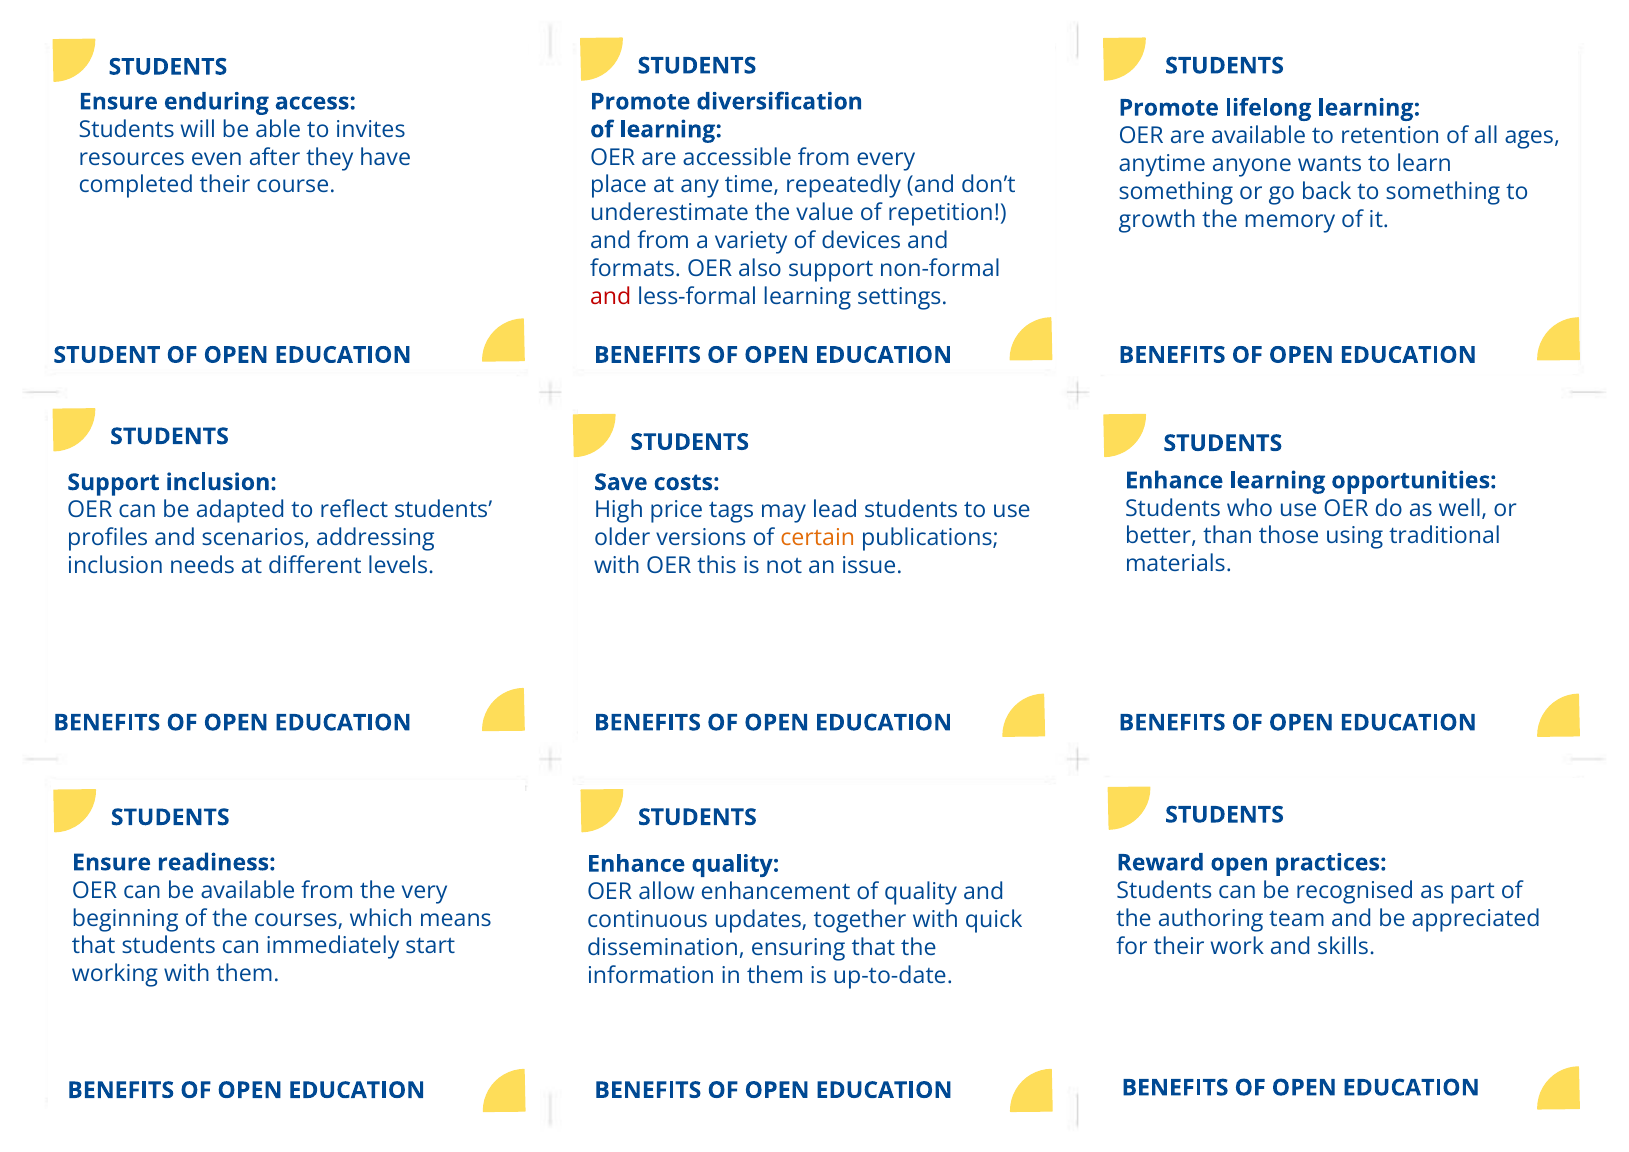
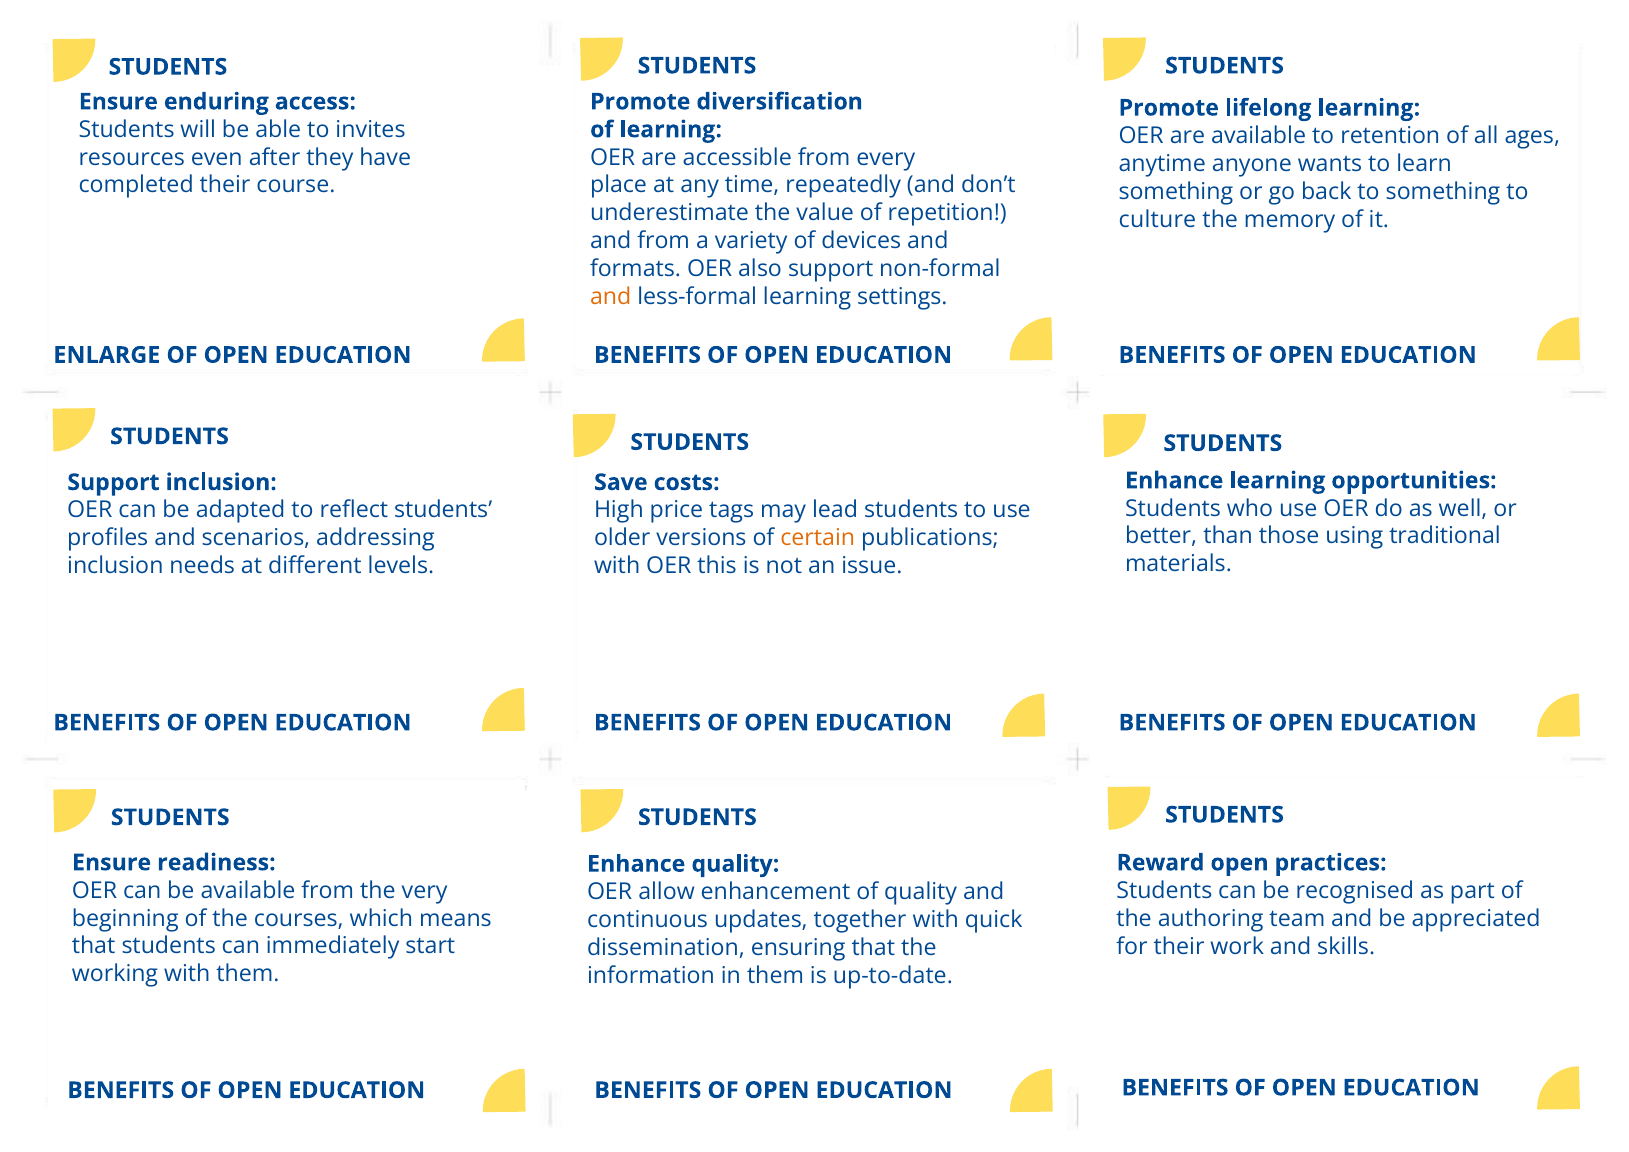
growth: growth -> culture (1157, 219)
and colour: red -> orange (611, 297)
STUDENT: STUDENT -> ENLARGE (107, 355)
